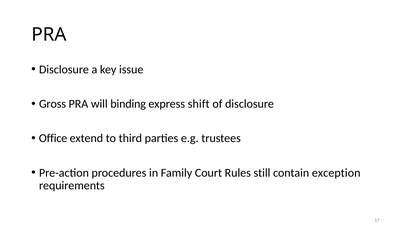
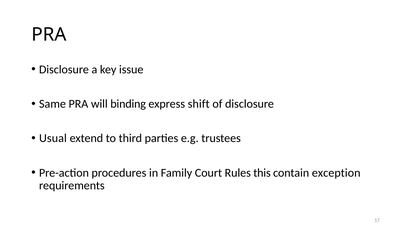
Gross: Gross -> Same (52, 104)
Office: Office -> Usual (53, 138)
still: still -> this (262, 173)
